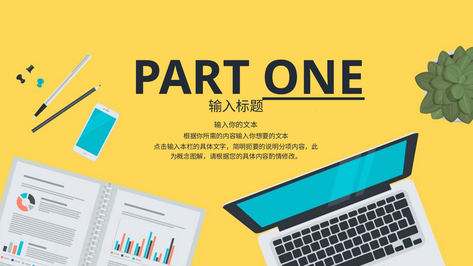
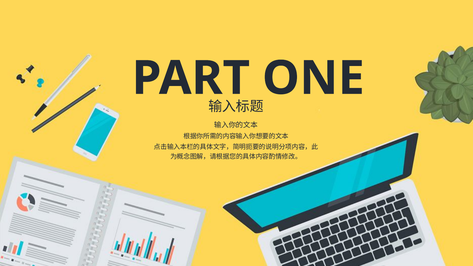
ONE underline: present -> none (313, 78)
